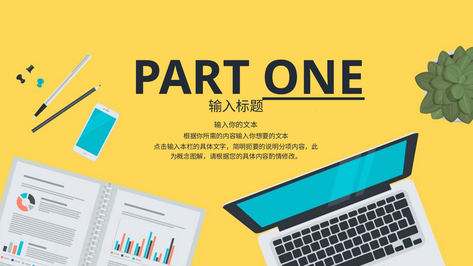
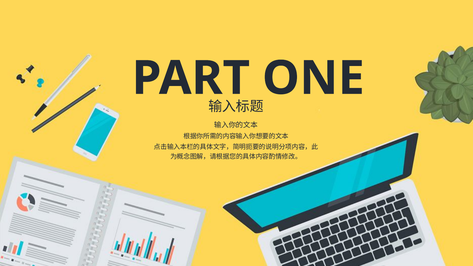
ONE underline: present -> none (313, 78)
